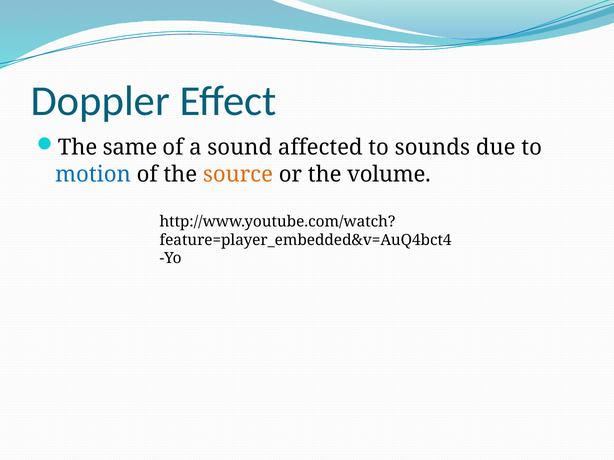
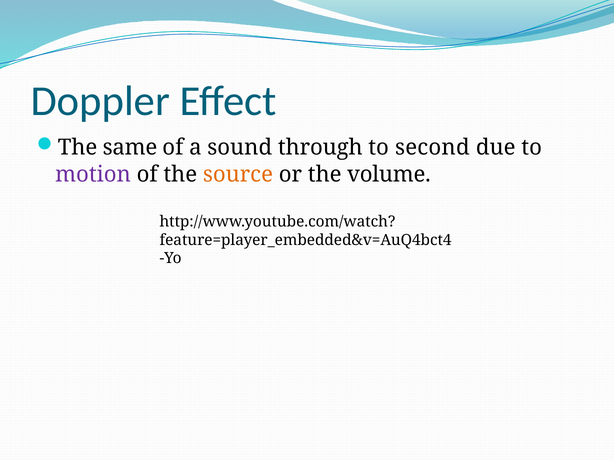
affected: affected -> through (320, 148)
sounds: sounds -> second (432, 148)
motion colour: blue -> purple (93, 174)
